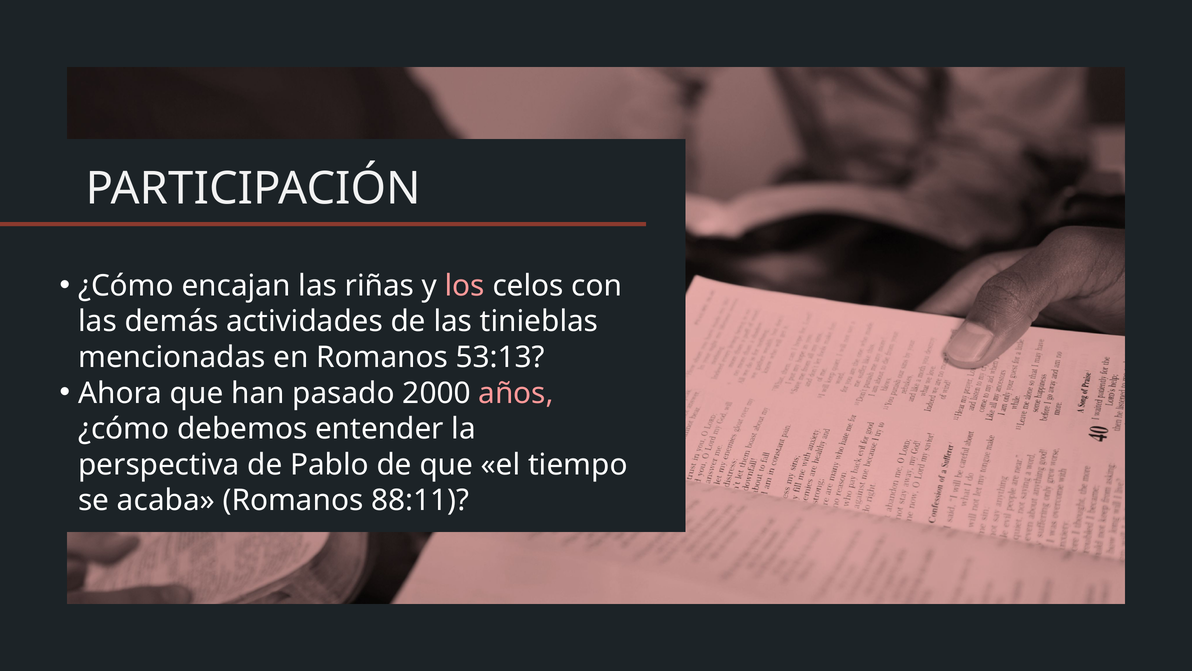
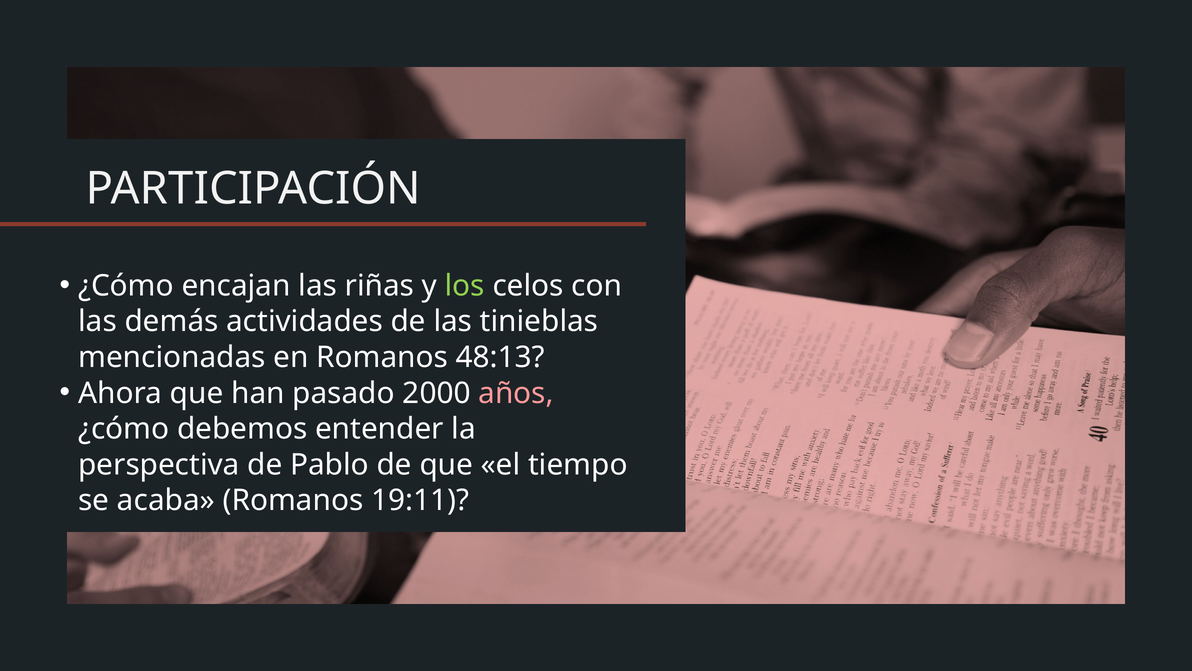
los colour: pink -> light green (465, 286)
53:13: 53:13 -> 48:13 (500, 357)
88:11: 88:11 -> 19:11 (420, 500)
